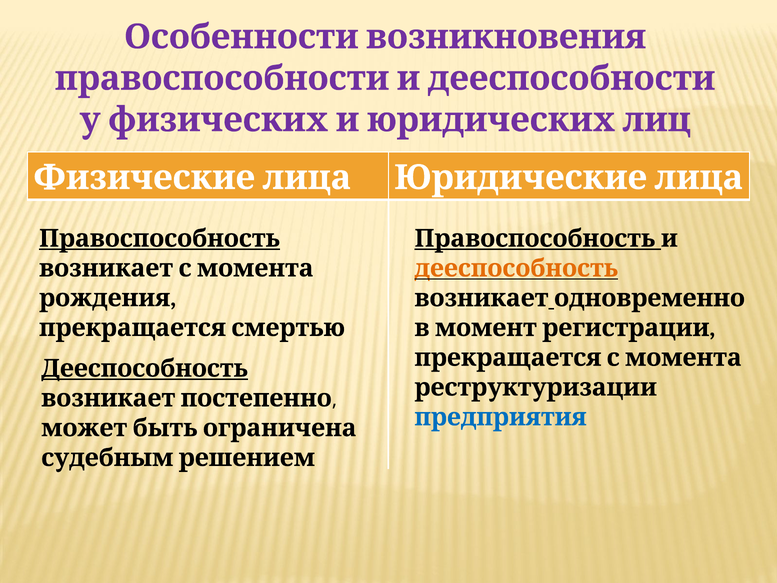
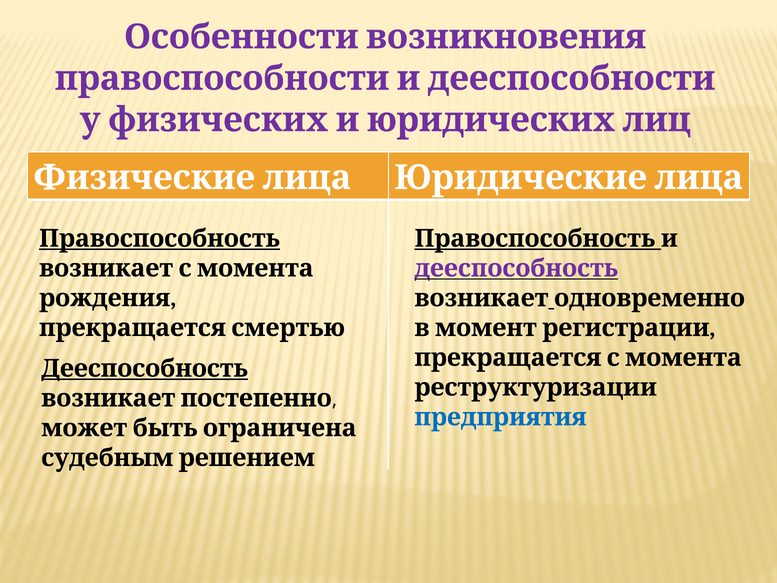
дееспособность colour: orange -> purple (516, 268)
